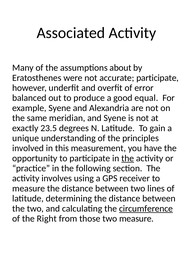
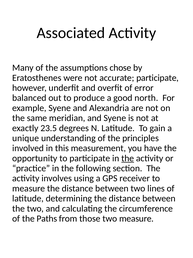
about: about -> chose (120, 68)
equal: equal -> north (146, 98)
circumference underline: present -> none (146, 208)
Right: Right -> Paths (47, 218)
